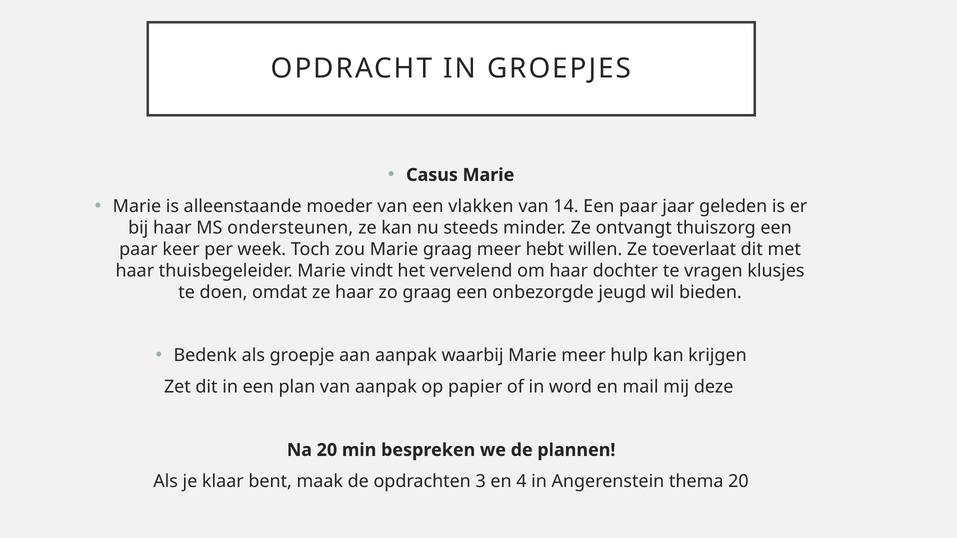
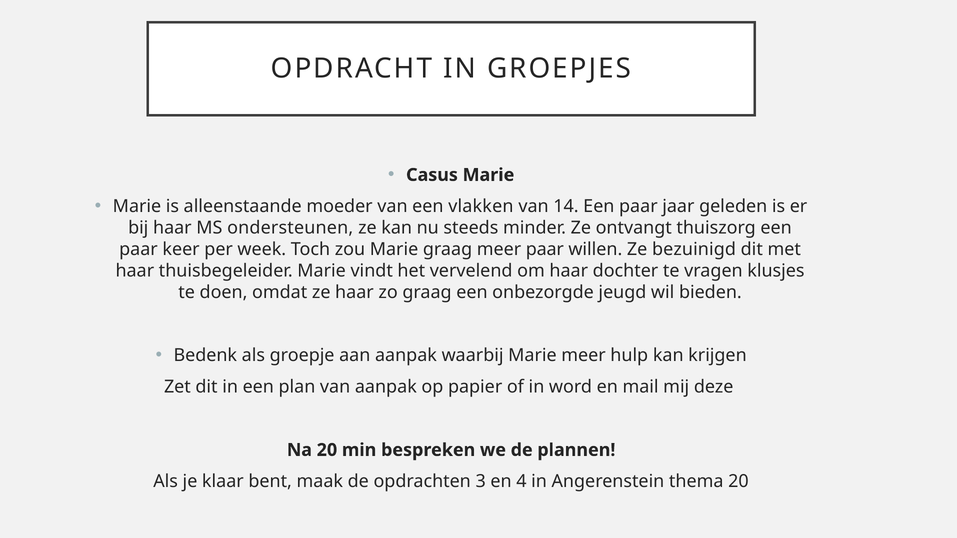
meer hebt: hebt -> paar (545, 250)
toeverlaat: toeverlaat -> bezuinigd (694, 250)
